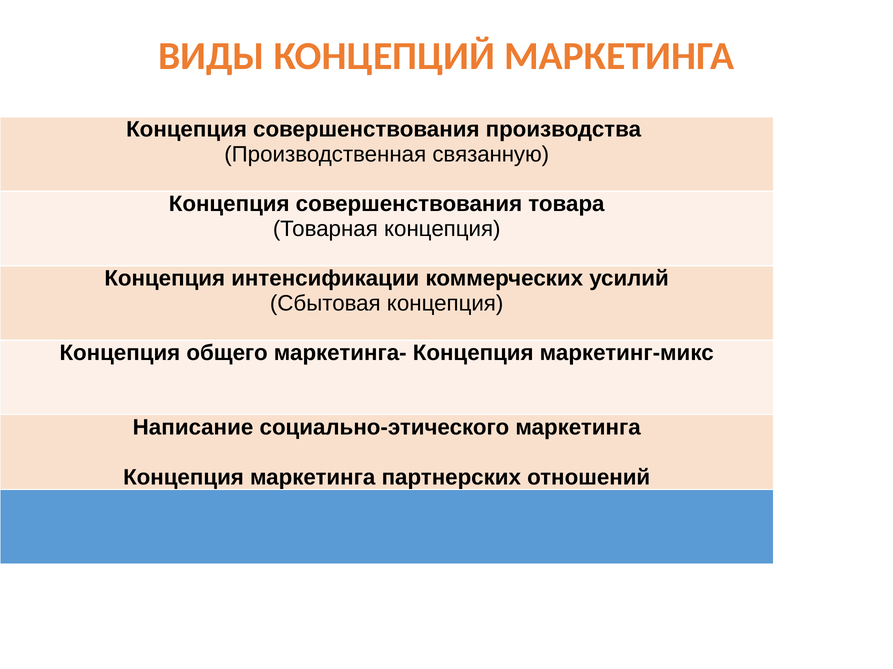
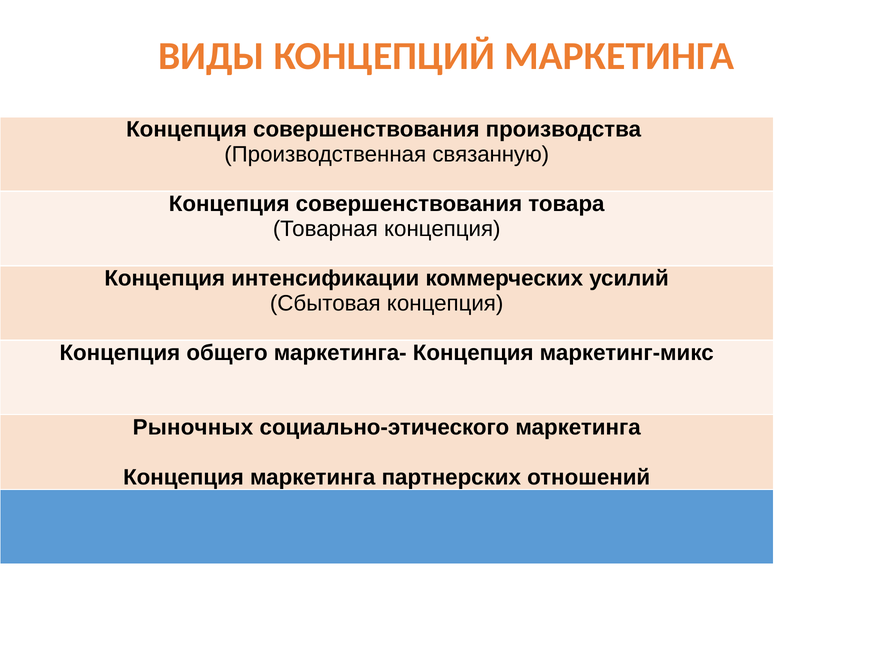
Написание: Написание -> Рыночных (193, 428)
